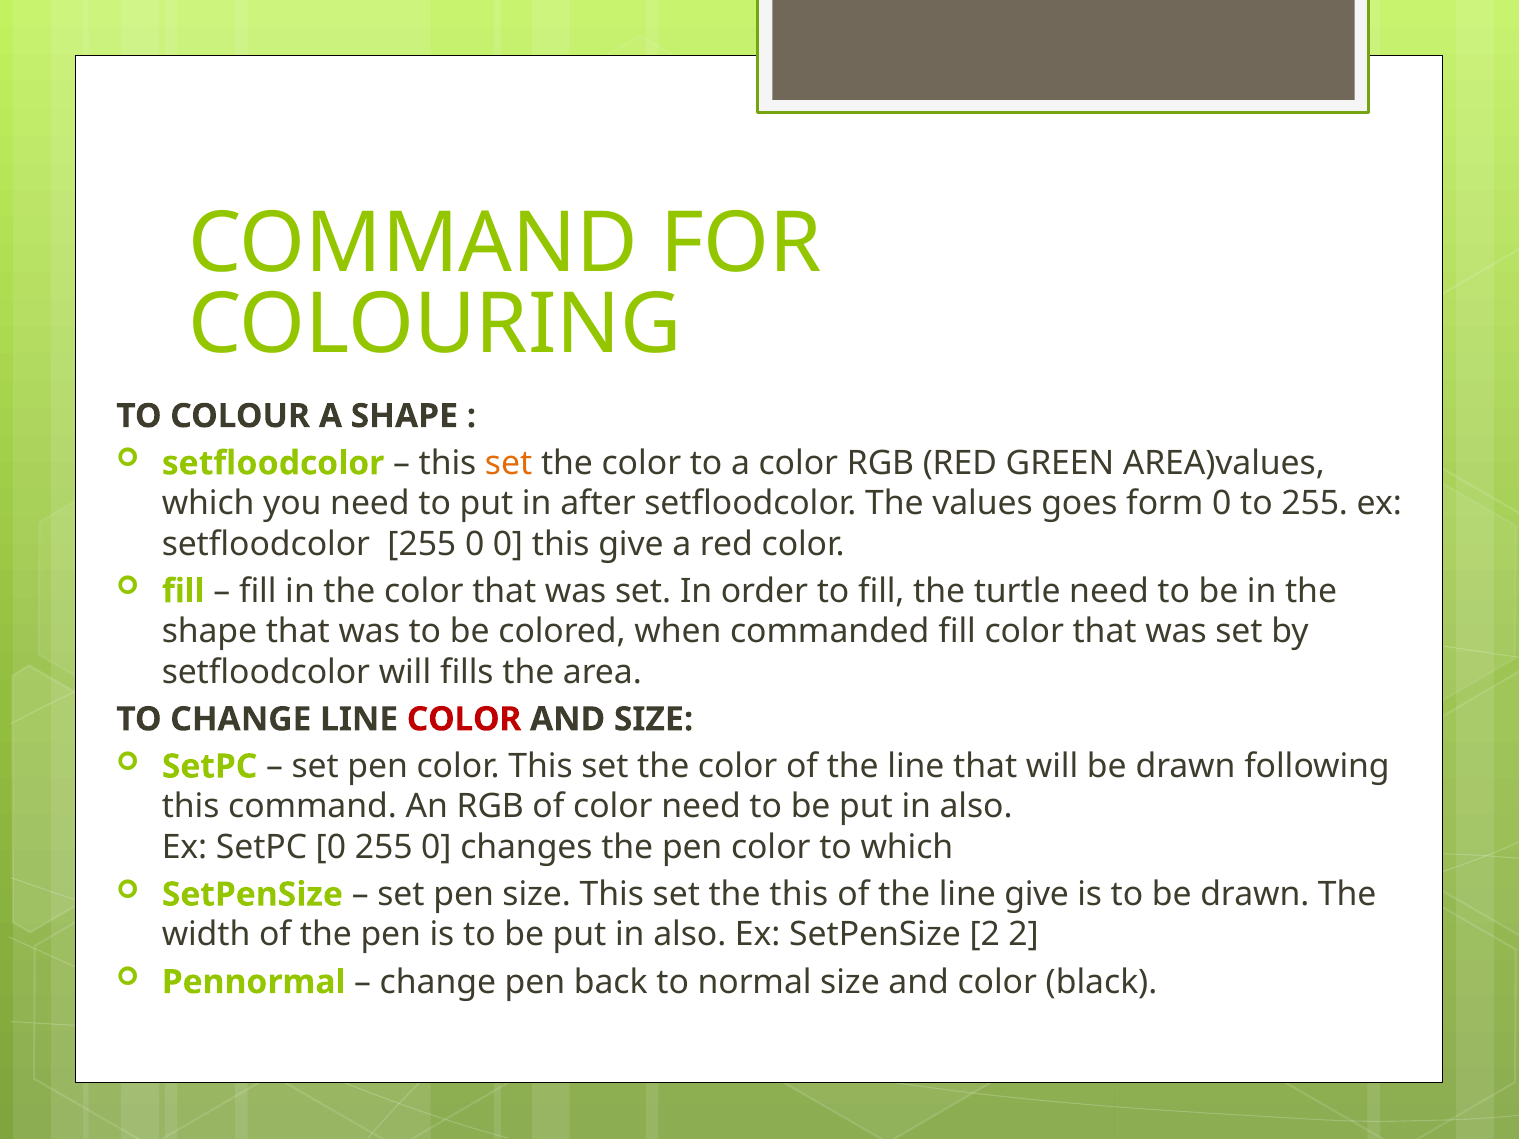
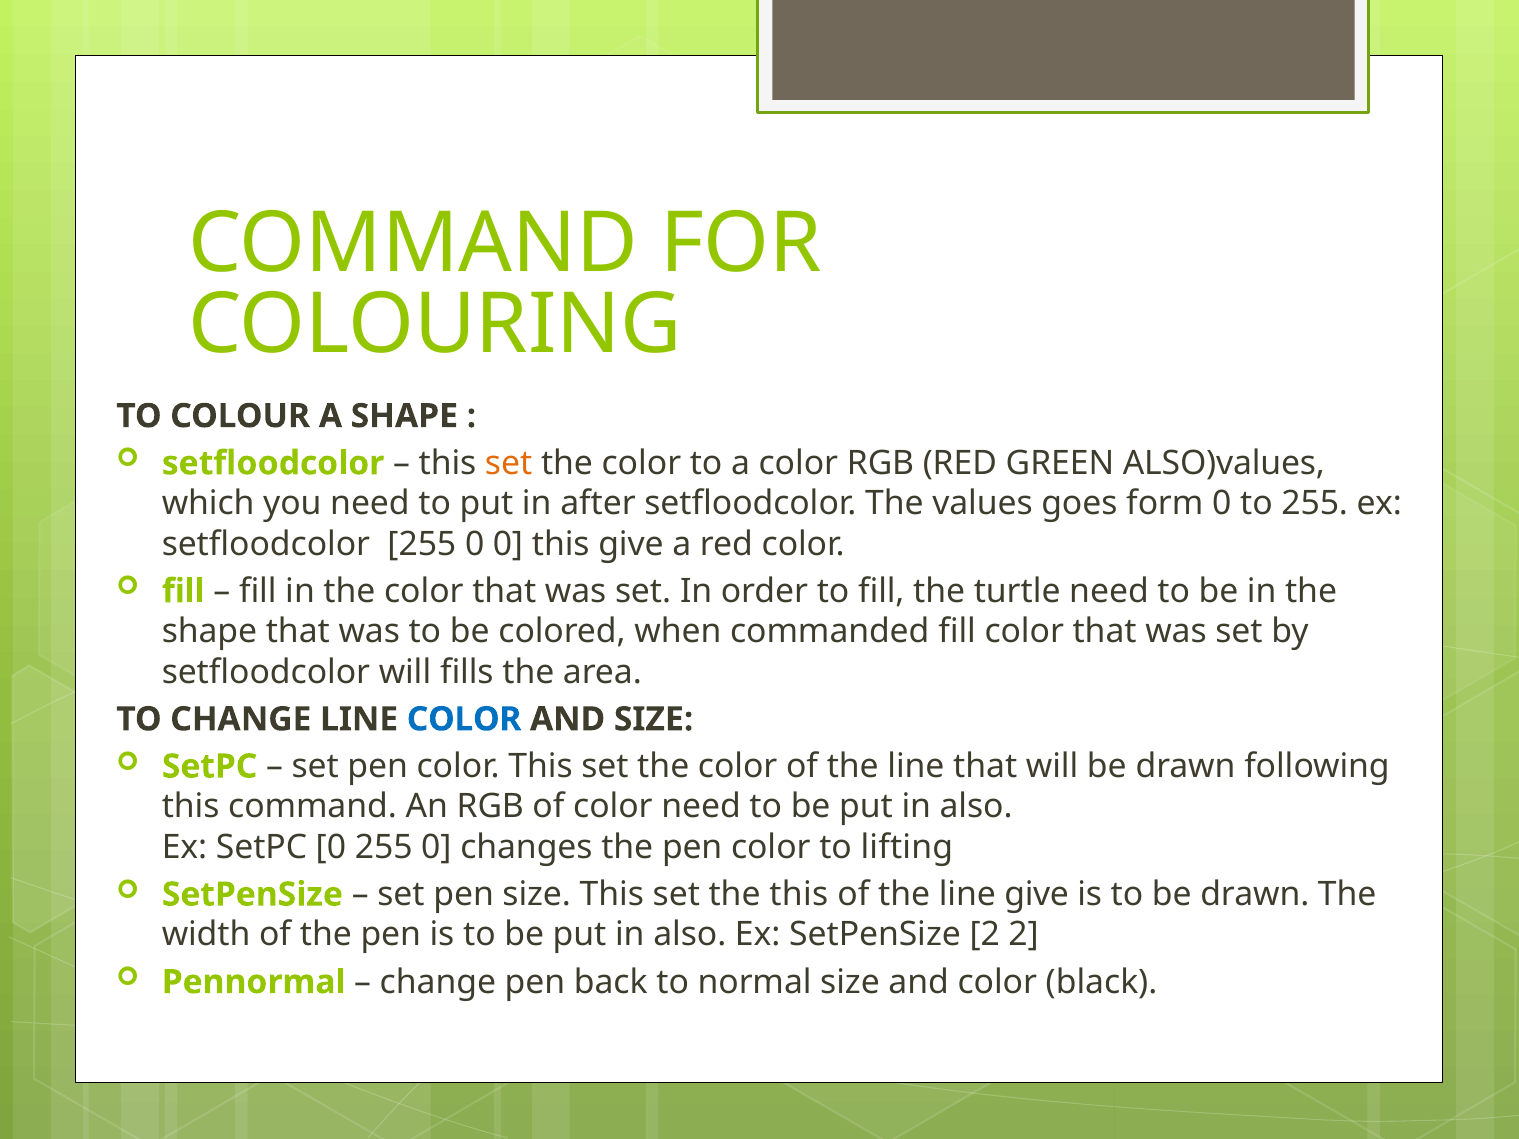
AREA)values: AREA)values -> ALSO)values (1224, 463)
COLOR colour: red -> blue (464, 719)
to which: which -> lifting (907, 847)
